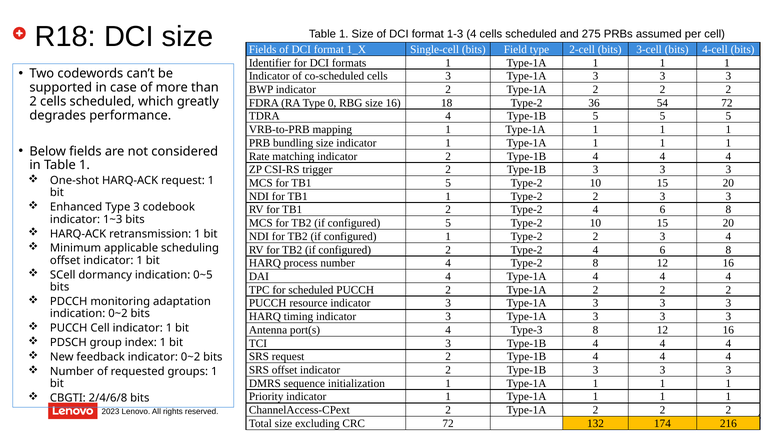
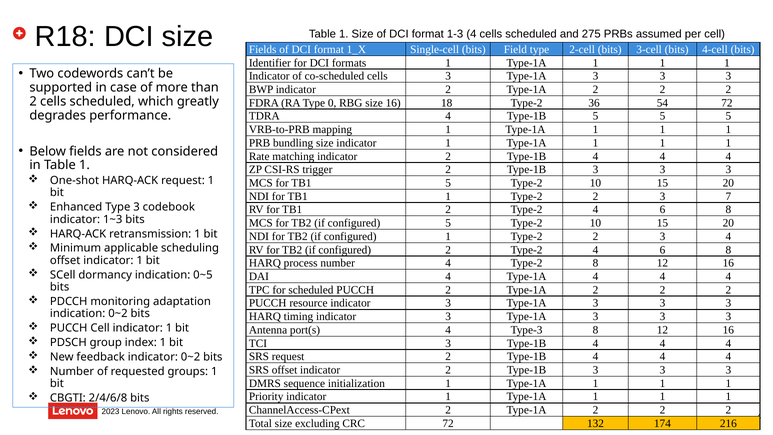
2 3 3: 3 -> 7 (728, 196)
